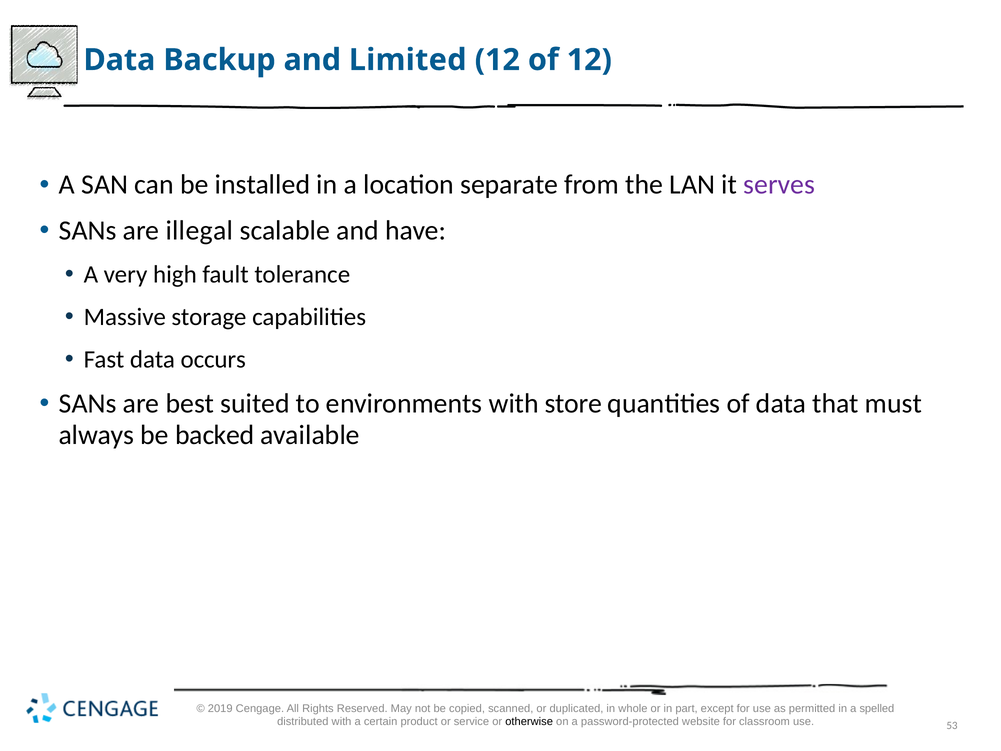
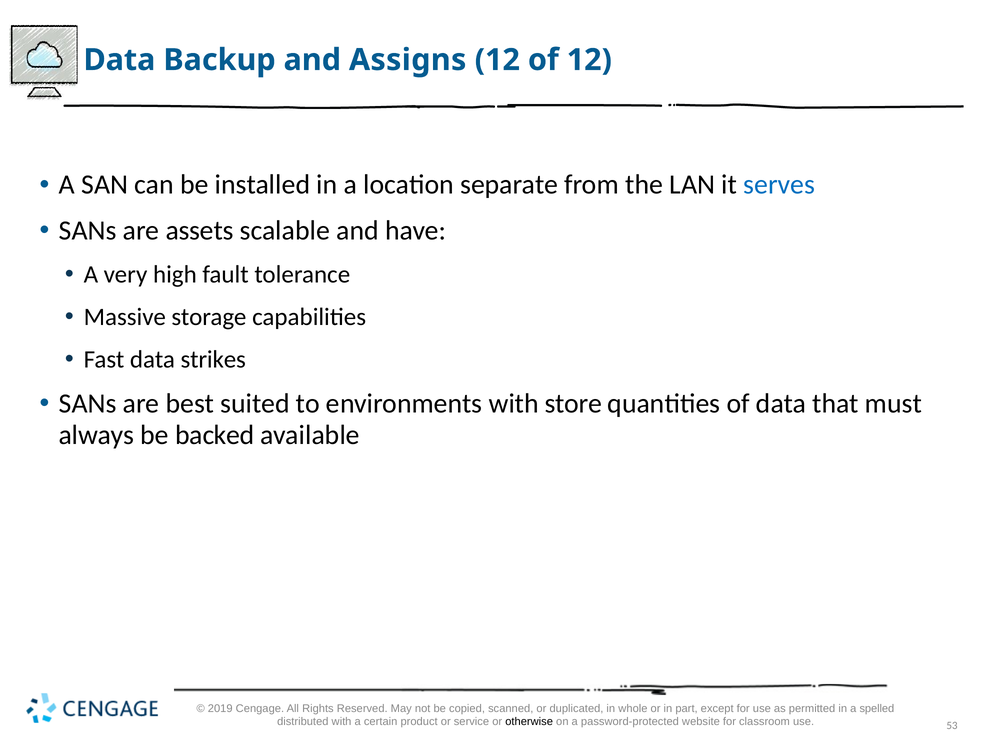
Limited: Limited -> Assigns (408, 60)
serves colour: purple -> blue (779, 185)
illegal: illegal -> assets (200, 230)
occurs: occurs -> strikes (213, 359)
